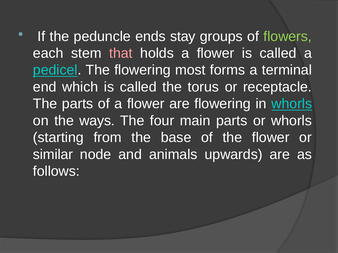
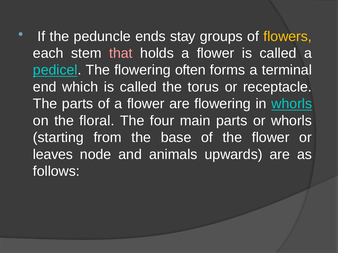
flowers colour: light green -> yellow (288, 36)
most: most -> often (190, 70)
ways: ways -> floral (97, 121)
similar: similar -> leaves (53, 155)
